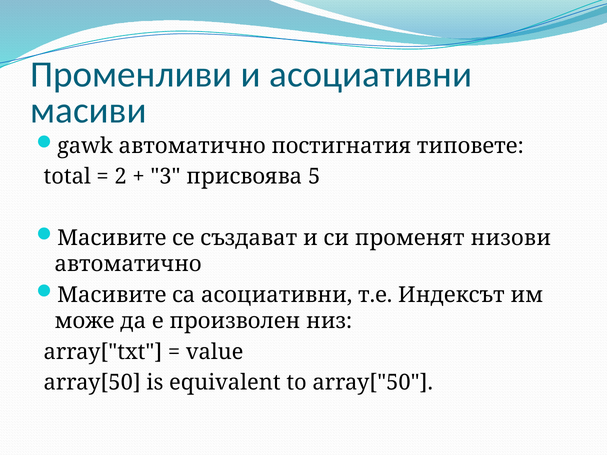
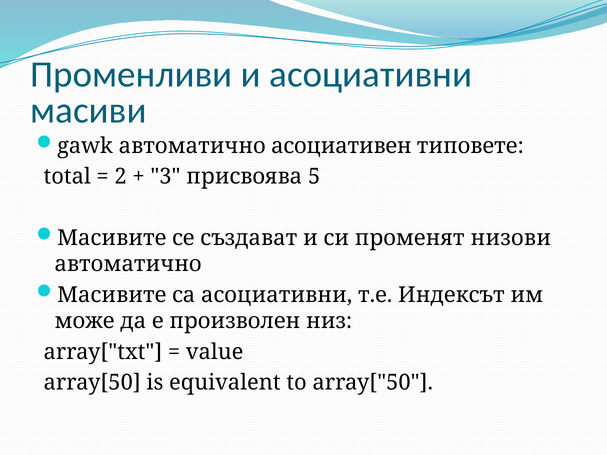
постигнатия: постигнатия -> асоциативен (341, 146)
